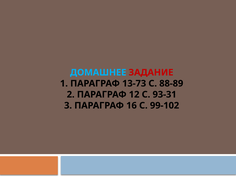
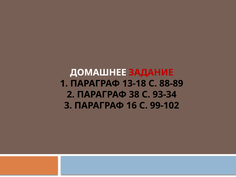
ДОМАШНЕЕ colour: light blue -> white (98, 72)
13-73: 13-73 -> 13-18 (134, 83)
12: 12 -> 38 (134, 94)
93-31: 93-31 -> 93-34 (165, 94)
